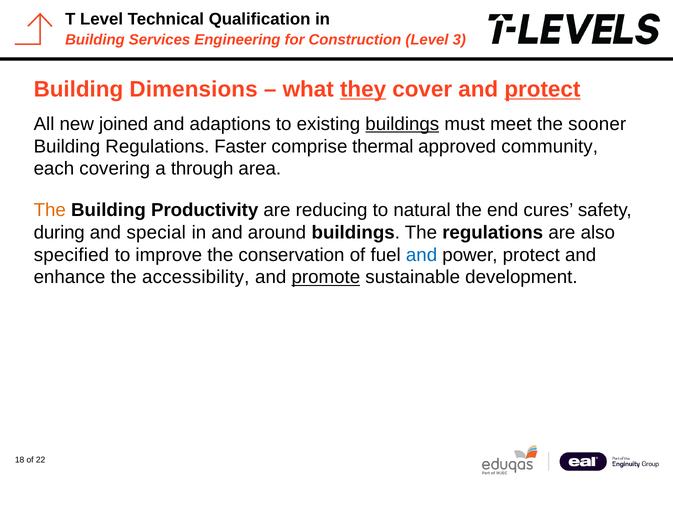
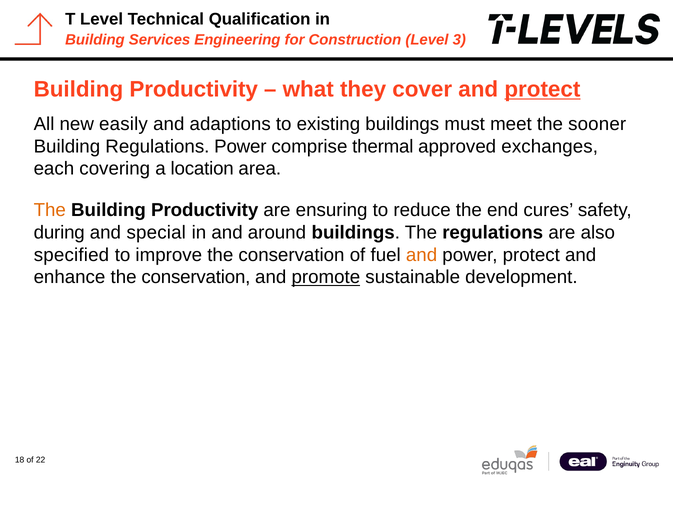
Dimensions: Dimensions -> Productivity (194, 89)
they underline: present -> none (363, 89)
joined: joined -> easily (123, 124)
buildings underline: present -> none (402, 124)
Regulations Faster: Faster -> Power (240, 146)
community: community -> exchanges (550, 146)
through: through -> location (202, 169)
reducing: reducing -> ensuring (332, 210)
natural: natural -> reduce (422, 210)
and colour: blue -> orange (422, 255)
enhance the accessibility: accessibility -> conservation (196, 277)
